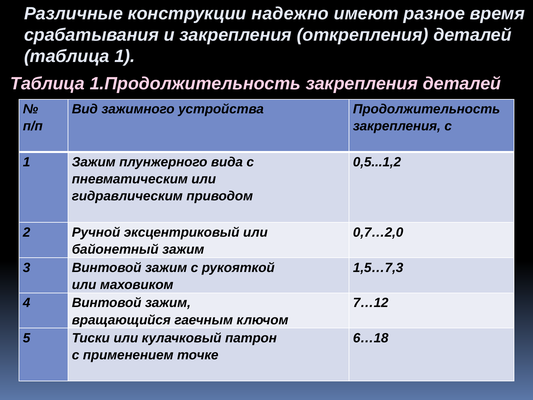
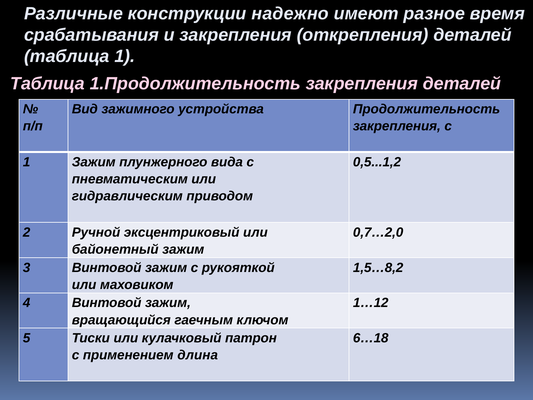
1,5…7,3: 1,5…7,3 -> 1,5…8,2 (378, 267)
7…12: 7…12 -> 1…12 (371, 303)
точке: точке -> длина (198, 355)
